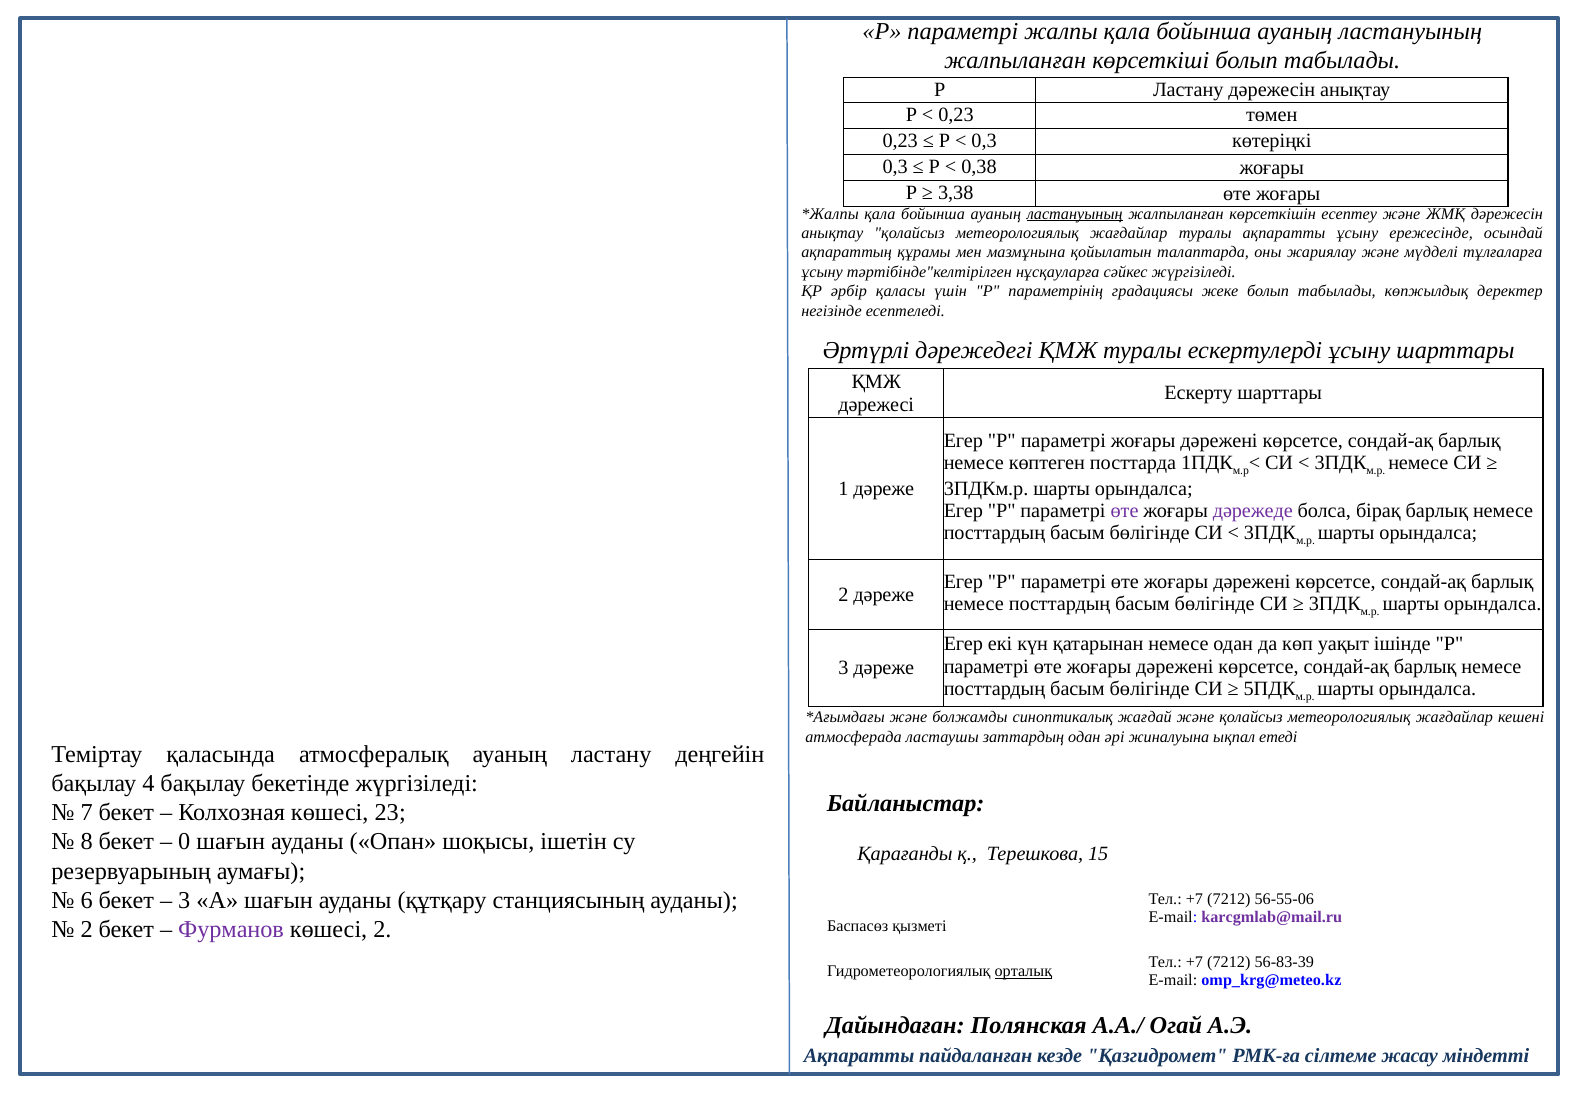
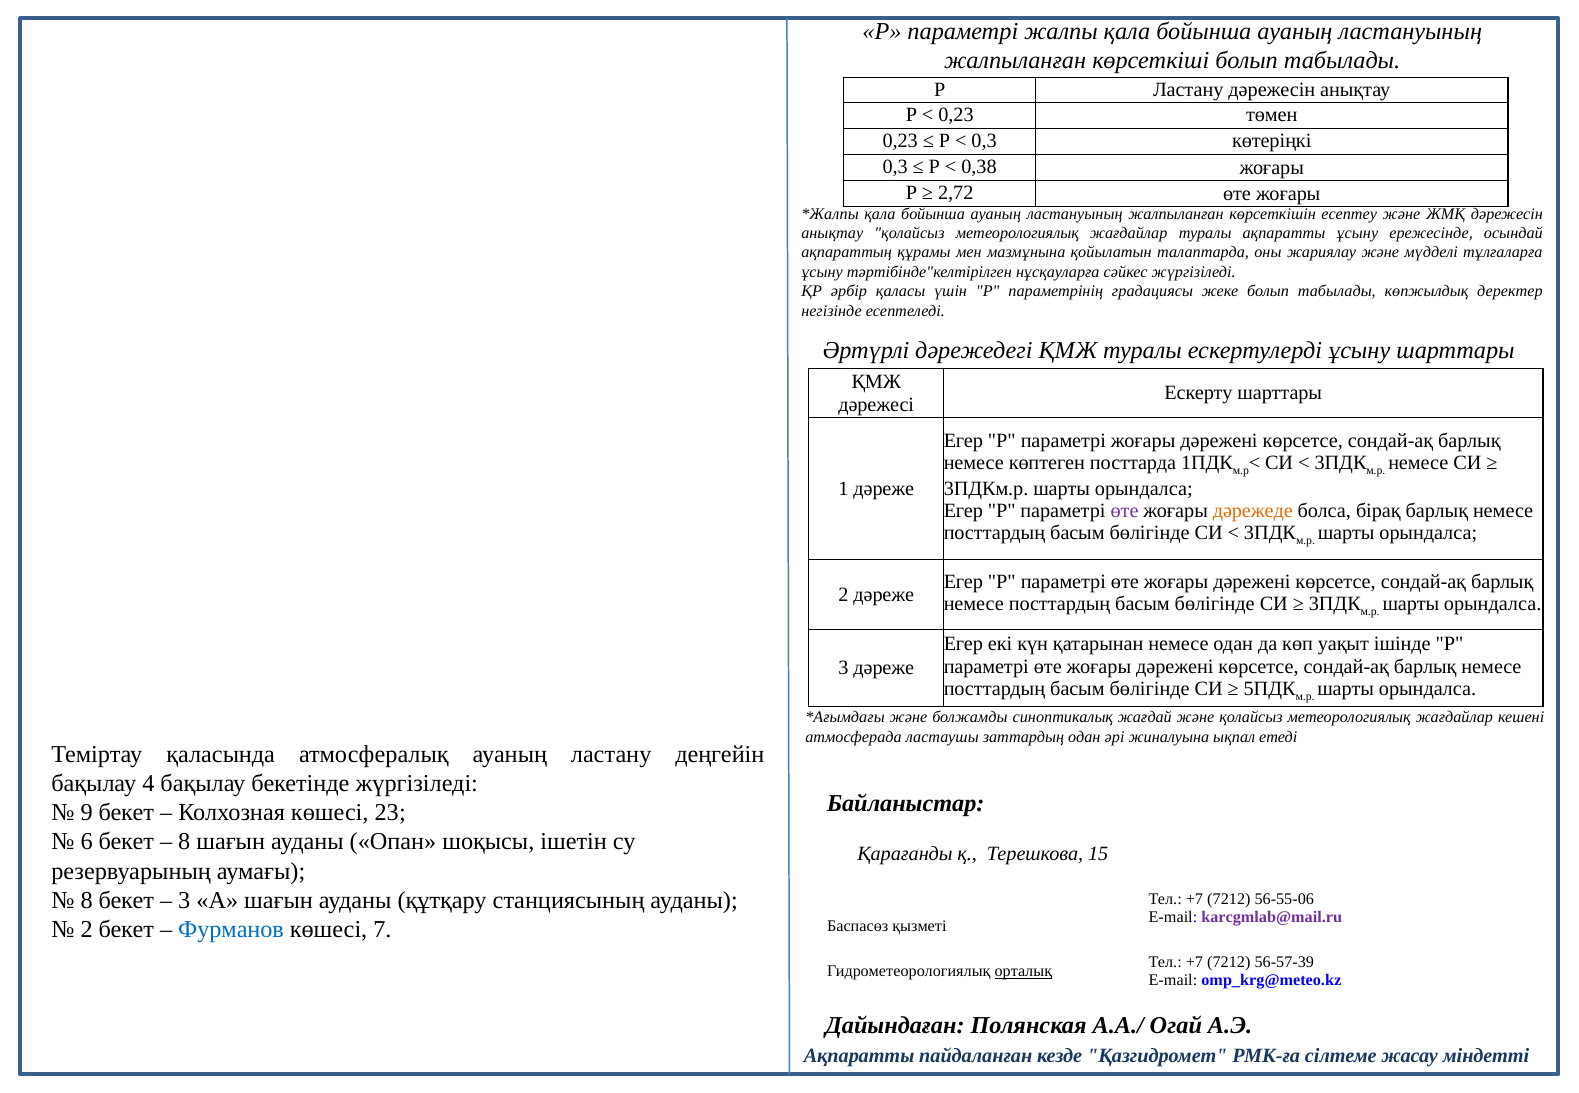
3,38: 3,38 -> 2,72 (956, 193)
ластануының underline: present -> none (1075, 214)
дәрежеде colour: purple -> orange (1253, 511)
7: 7 -> 9 (87, 813)
8: 8 -> 6 (87, 842)
0: 0 -> 8 (184, 842)
6: 6 -> 8 (87, 900)
Фурманов colour: purple -> blue (231, 930)
көшесі 2: 2 -> 7 (382, 930)
56-83-39: 56-83-39 -> 56-57-39 (1284, 962)
